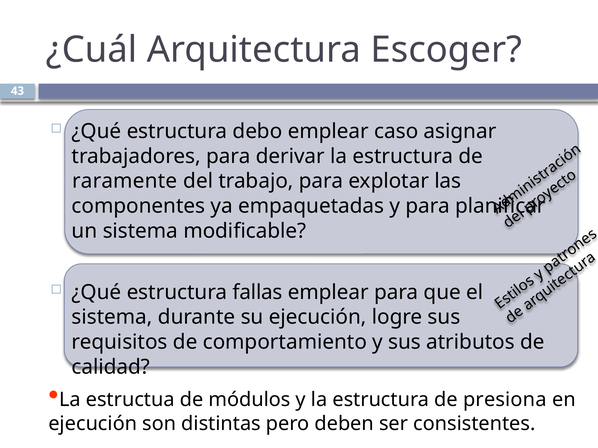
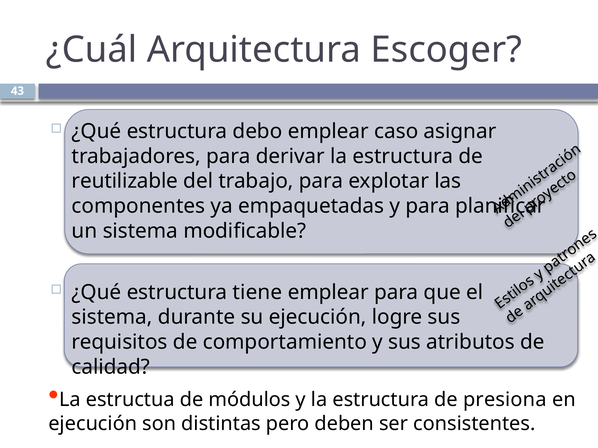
raramente: raramente -> reutilizable (125, 181)
fallas: fallas -> tiene (257, 293)
